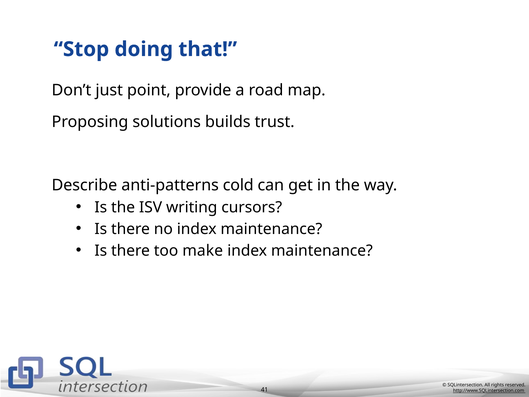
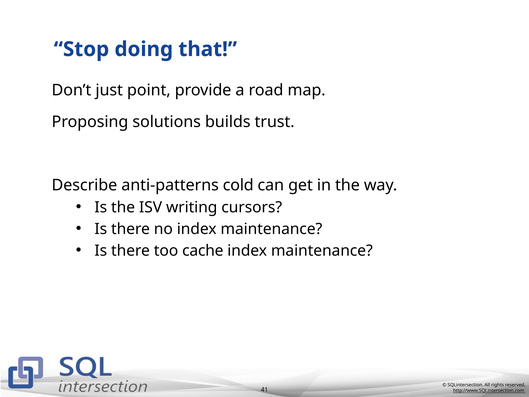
make: make -> cache (203, 251)
